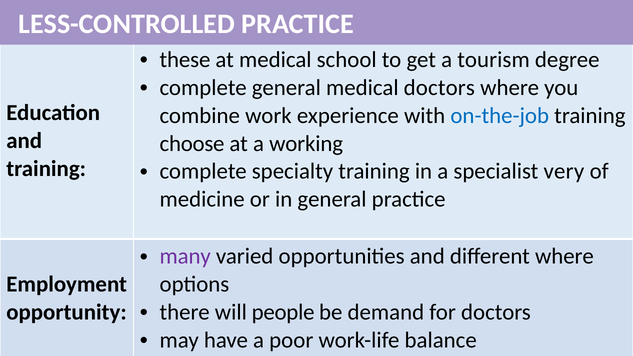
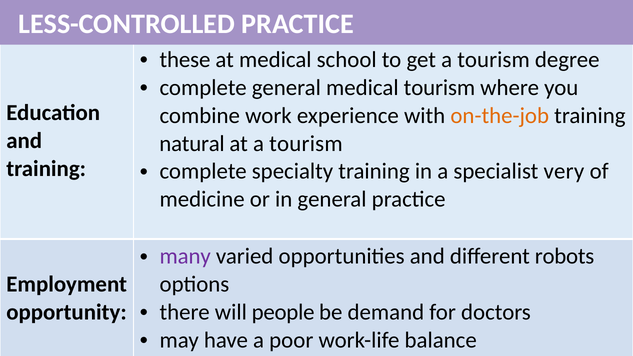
medical doctors: doctors -> tourism (439, 88)
on-the-job colour: blue -> orange (500, 116)
choose: choose -> natural (192, 144)
at a working: working -> tourism (306, 144)
different where: where -> robots (565, 256)
